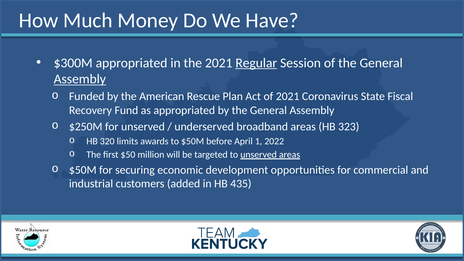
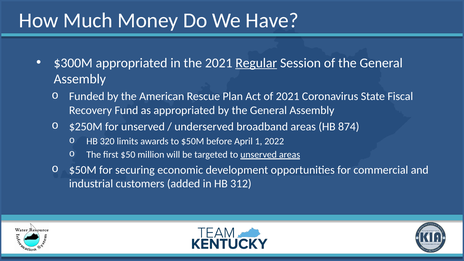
Assembly underline: present -> none (80, 79)
323: 323 -> 874 (349, 127)
435: 435 -> 312 (241, 184)
